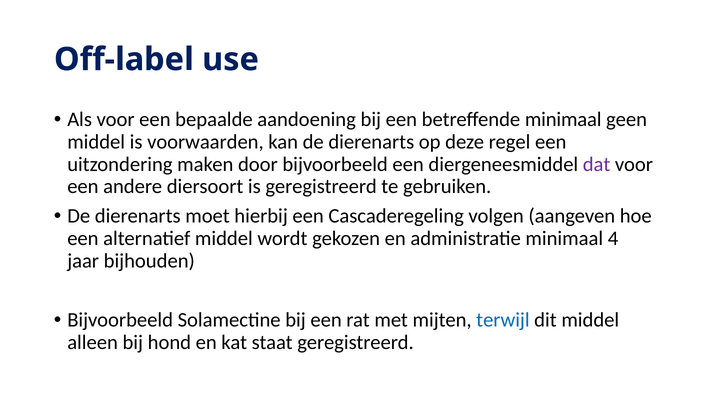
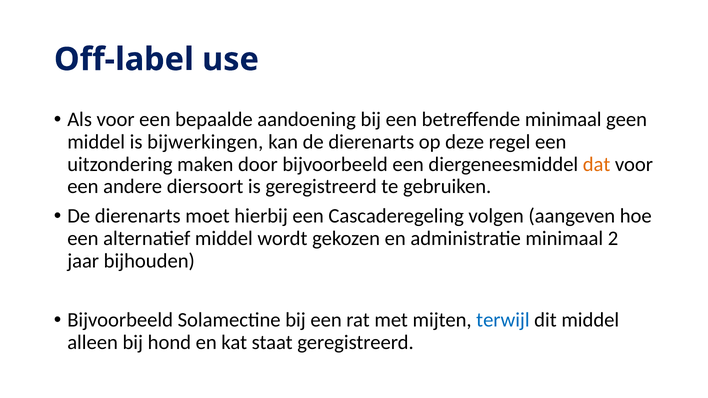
voorwaarden: voorwaarden -> bijwerkingen (205, 142)
dat colour: purple -> orange (597, 164)
4: 4 -> 2 (613, 239)
